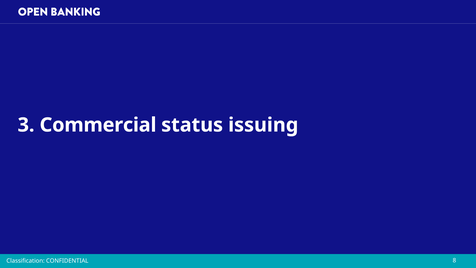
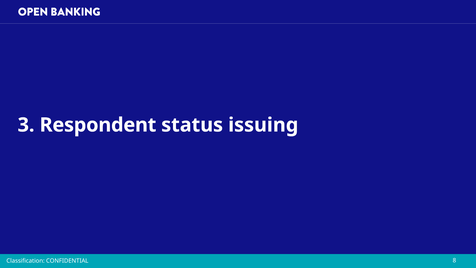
Commercial: Commercial -> Respondent (98, 125)
